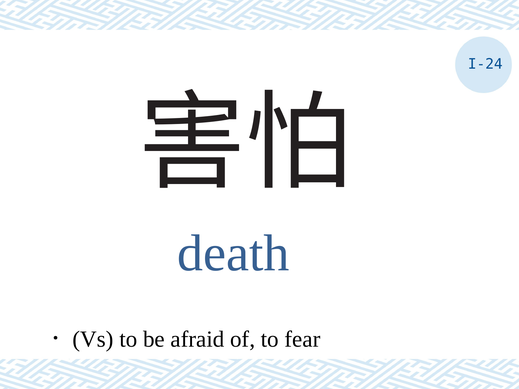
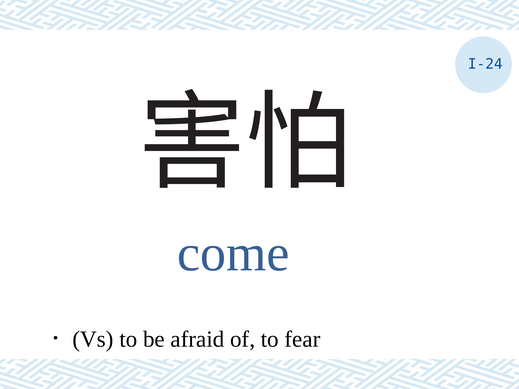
death: death -> come (233, 254)
